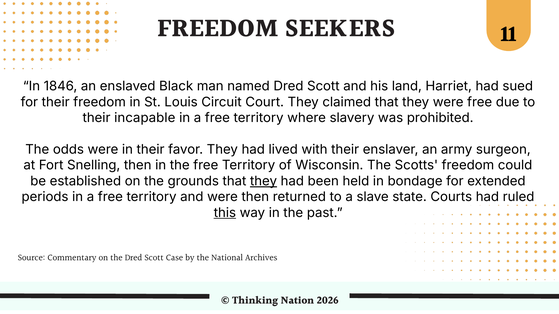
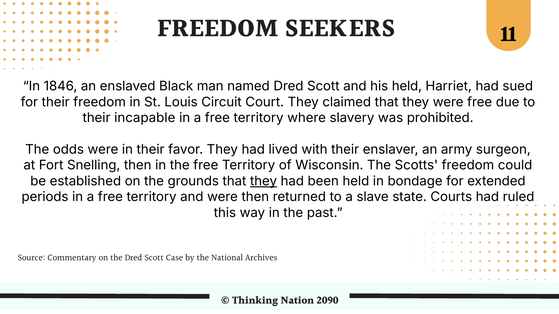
his land: land -> held (407, 86)
this underline: present -> none (225, 213)
2026: 2026 -> 2090 (328, 301)
